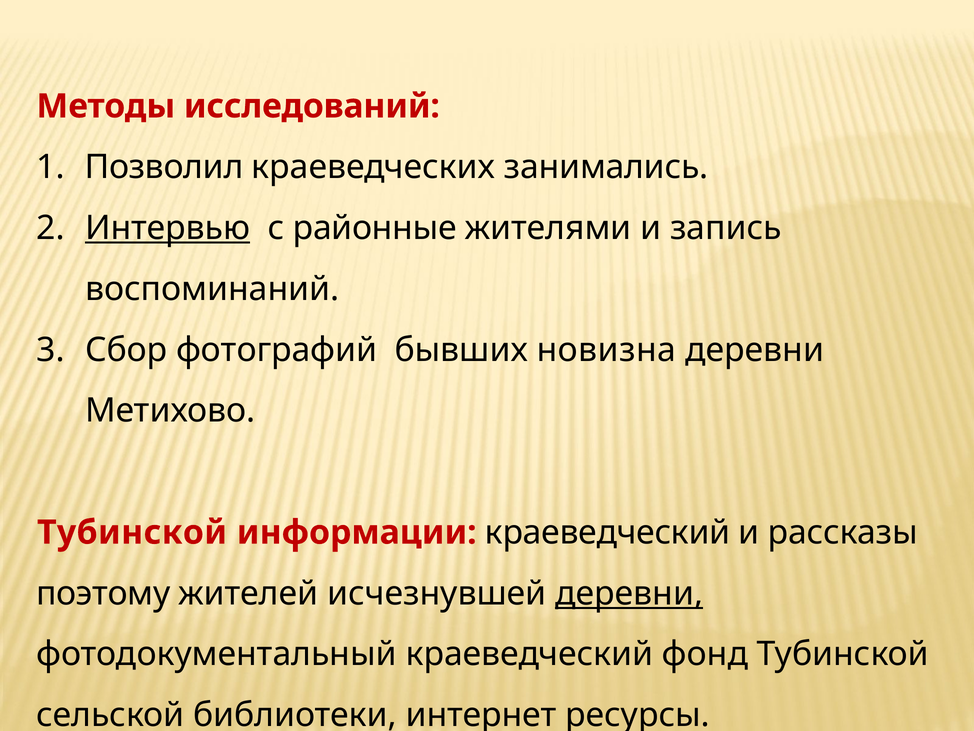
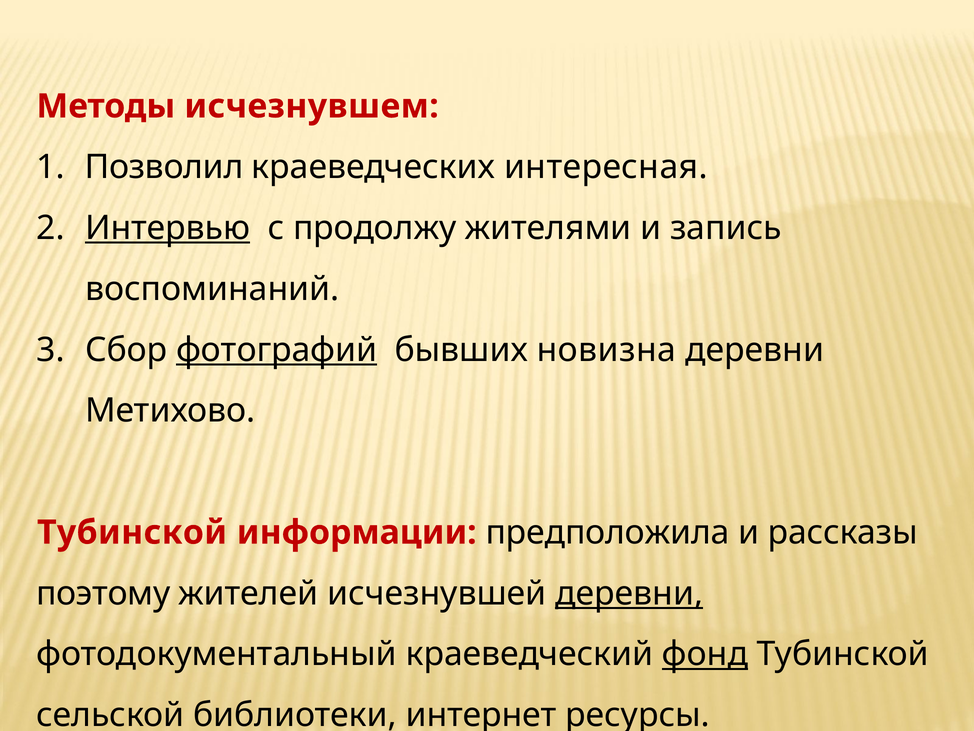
исследований: исследований -> исчезнувшем (312, 106)
занимались: занимались -> интересная (606, 167)
районные: районные -> продолжу (375, 228)
фотографий underline: none -> present (277, 350)
информации краеведческий: краеведческий -> предположила (608, 532)
фонд underline: none -> present (705, 654)
